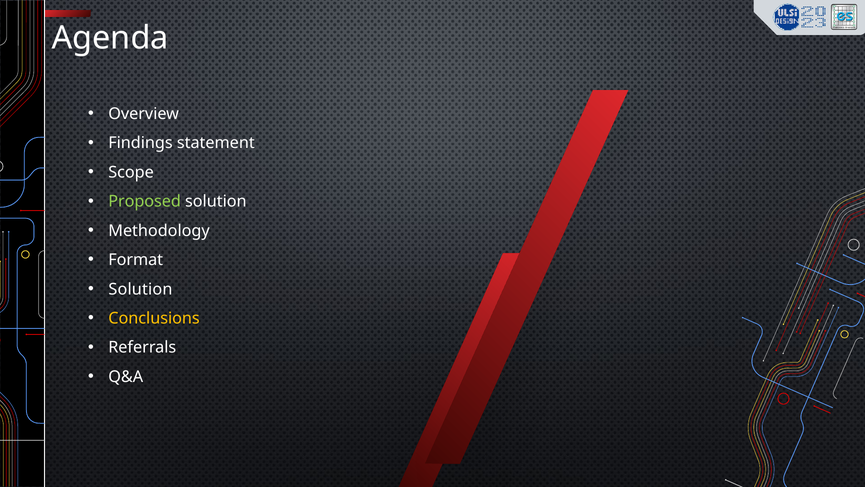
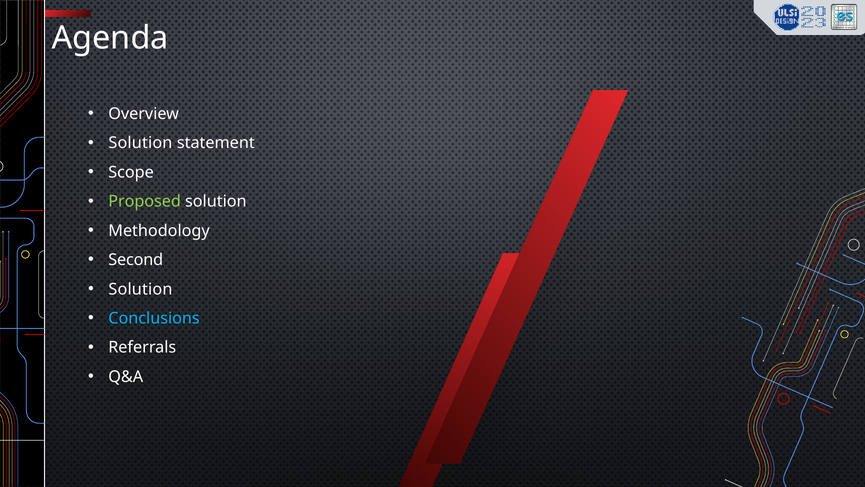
Findings: Findings -> Solution (140, 143)
Format: Format -> Second (136, 260)
Conclusions colour: yellow -> light blue (154, 318)
